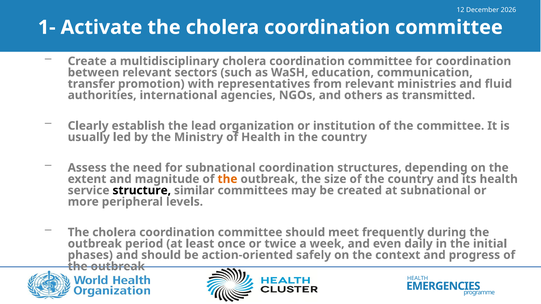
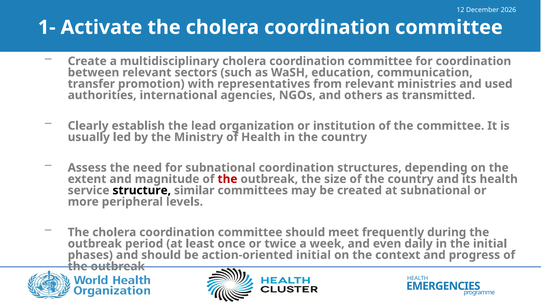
fluid: fluid -> used (499, 84)
the colour: orange -> red (227, 179)
action-oriented safely: safely -> initial (314, 255)
